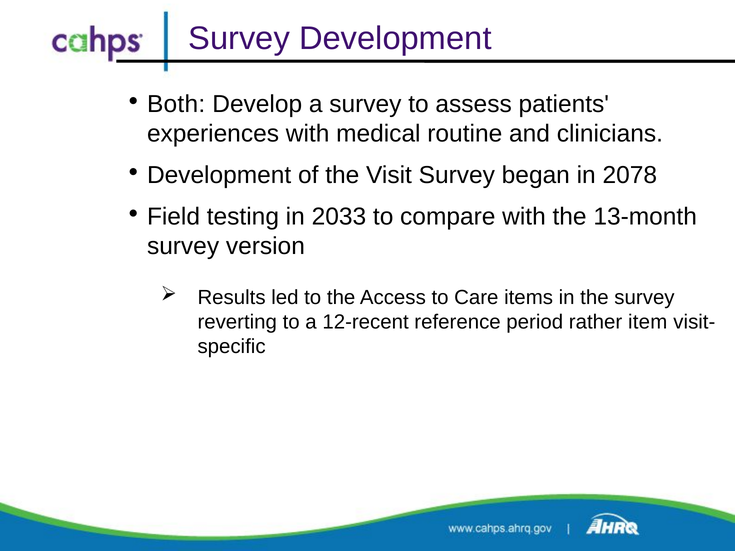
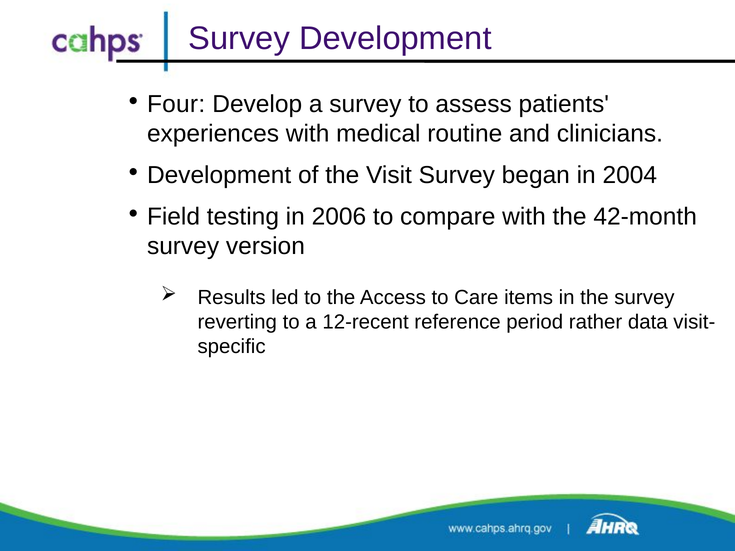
Both: Both -> Four (176, 104)
2078: 2078 -> 2004 (630, 175)
2033: 2033 -> 2006 (339, 217)
13-month: 13-month -> 42-month (645, 217)
item: item -> data (648, 322)
